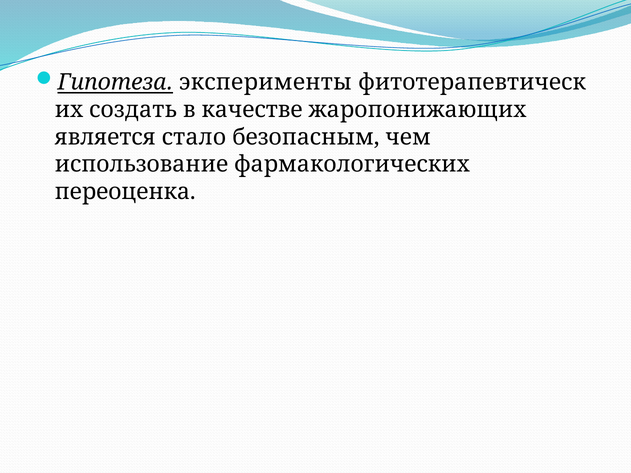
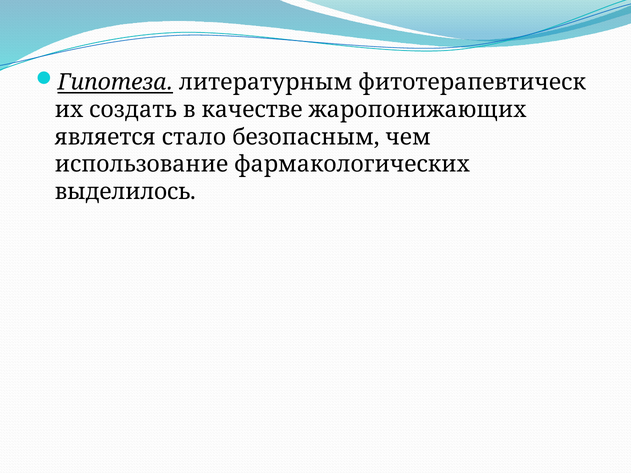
эксперименты: эксперименты -> литературным (266, 82)
переоценка: переоценка -> выделилось (125, 192)
